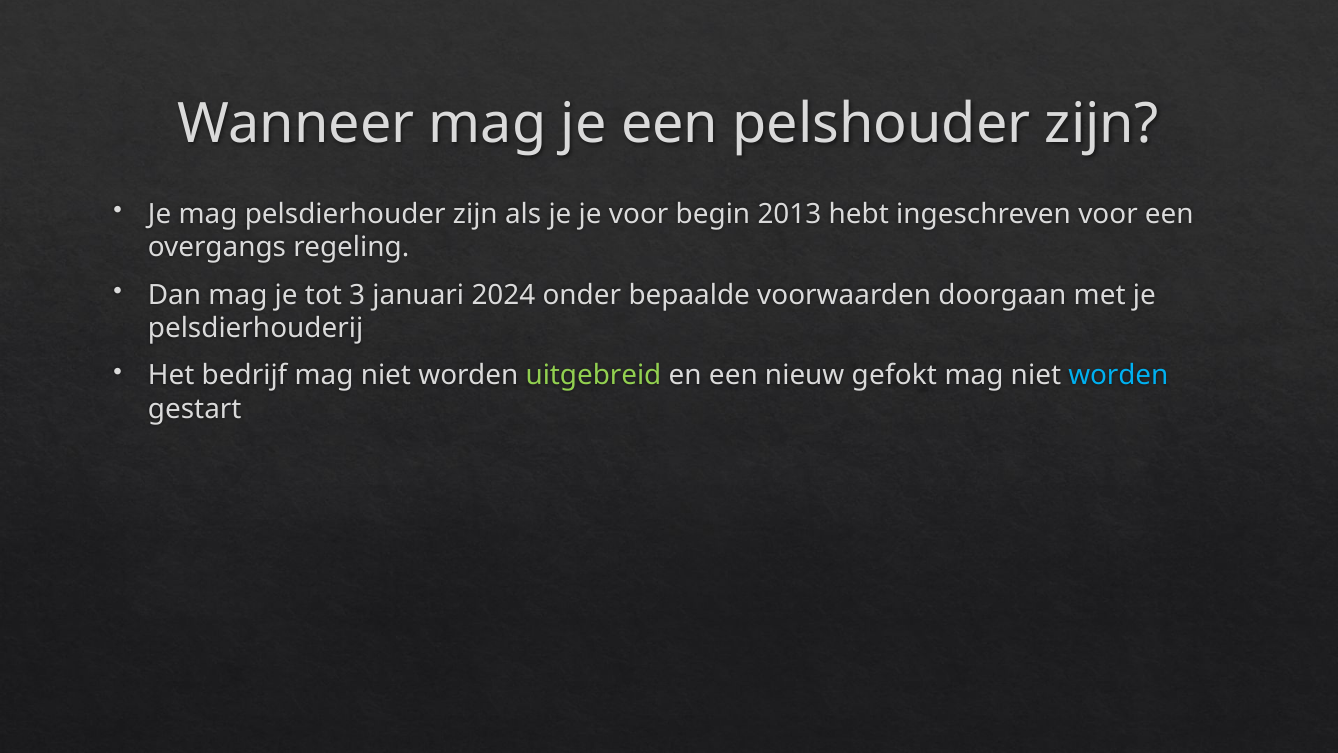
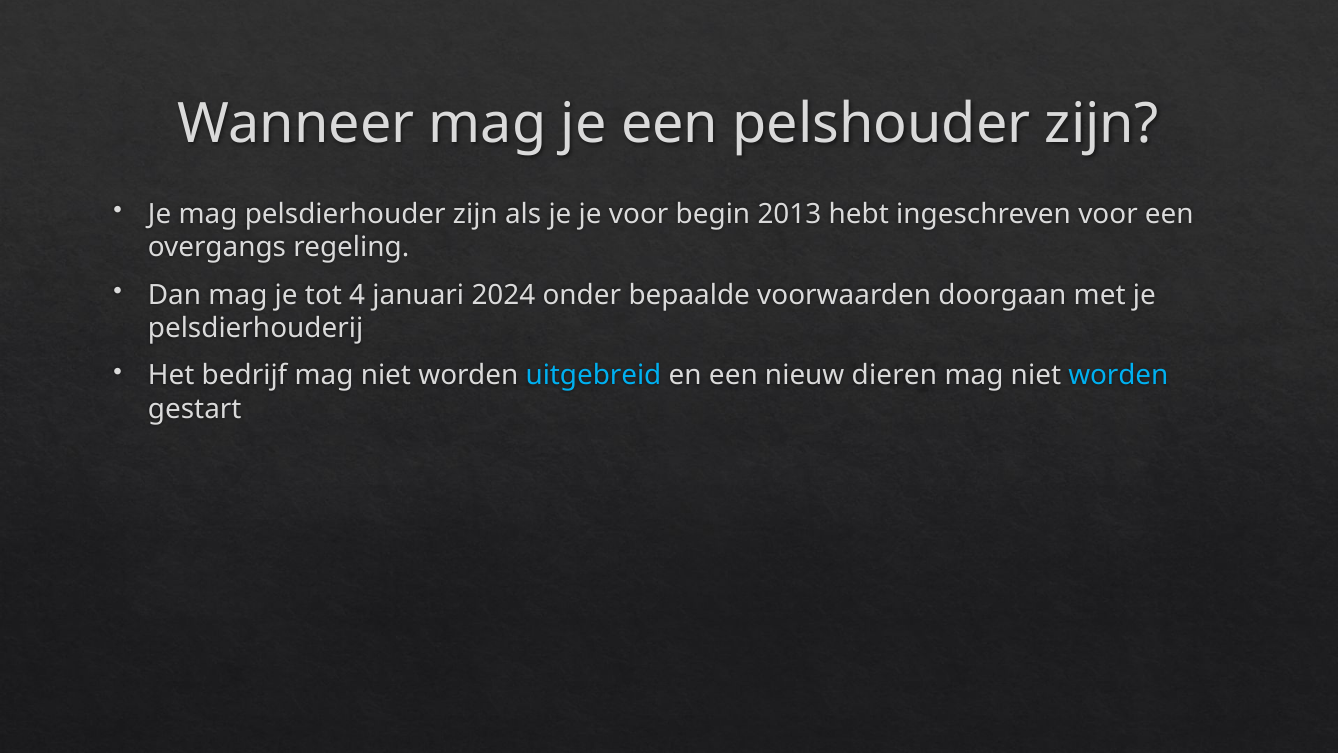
3: 3 -> 4 (357, 295)
uitgebreid colour: light green -> light blue (593, 376)
gefokt: gefokt -> dieren (894, 376)
